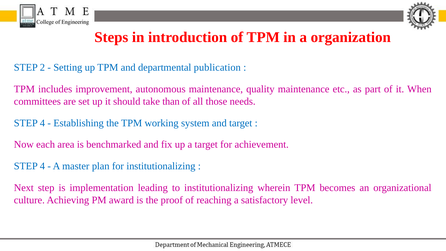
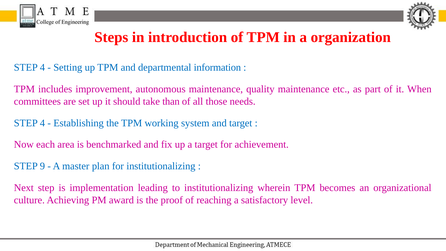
2: 2 -> 4 (42, 68)
publication: publication -> information (217, 68)
4: 4 -> 9 (42, 166)
